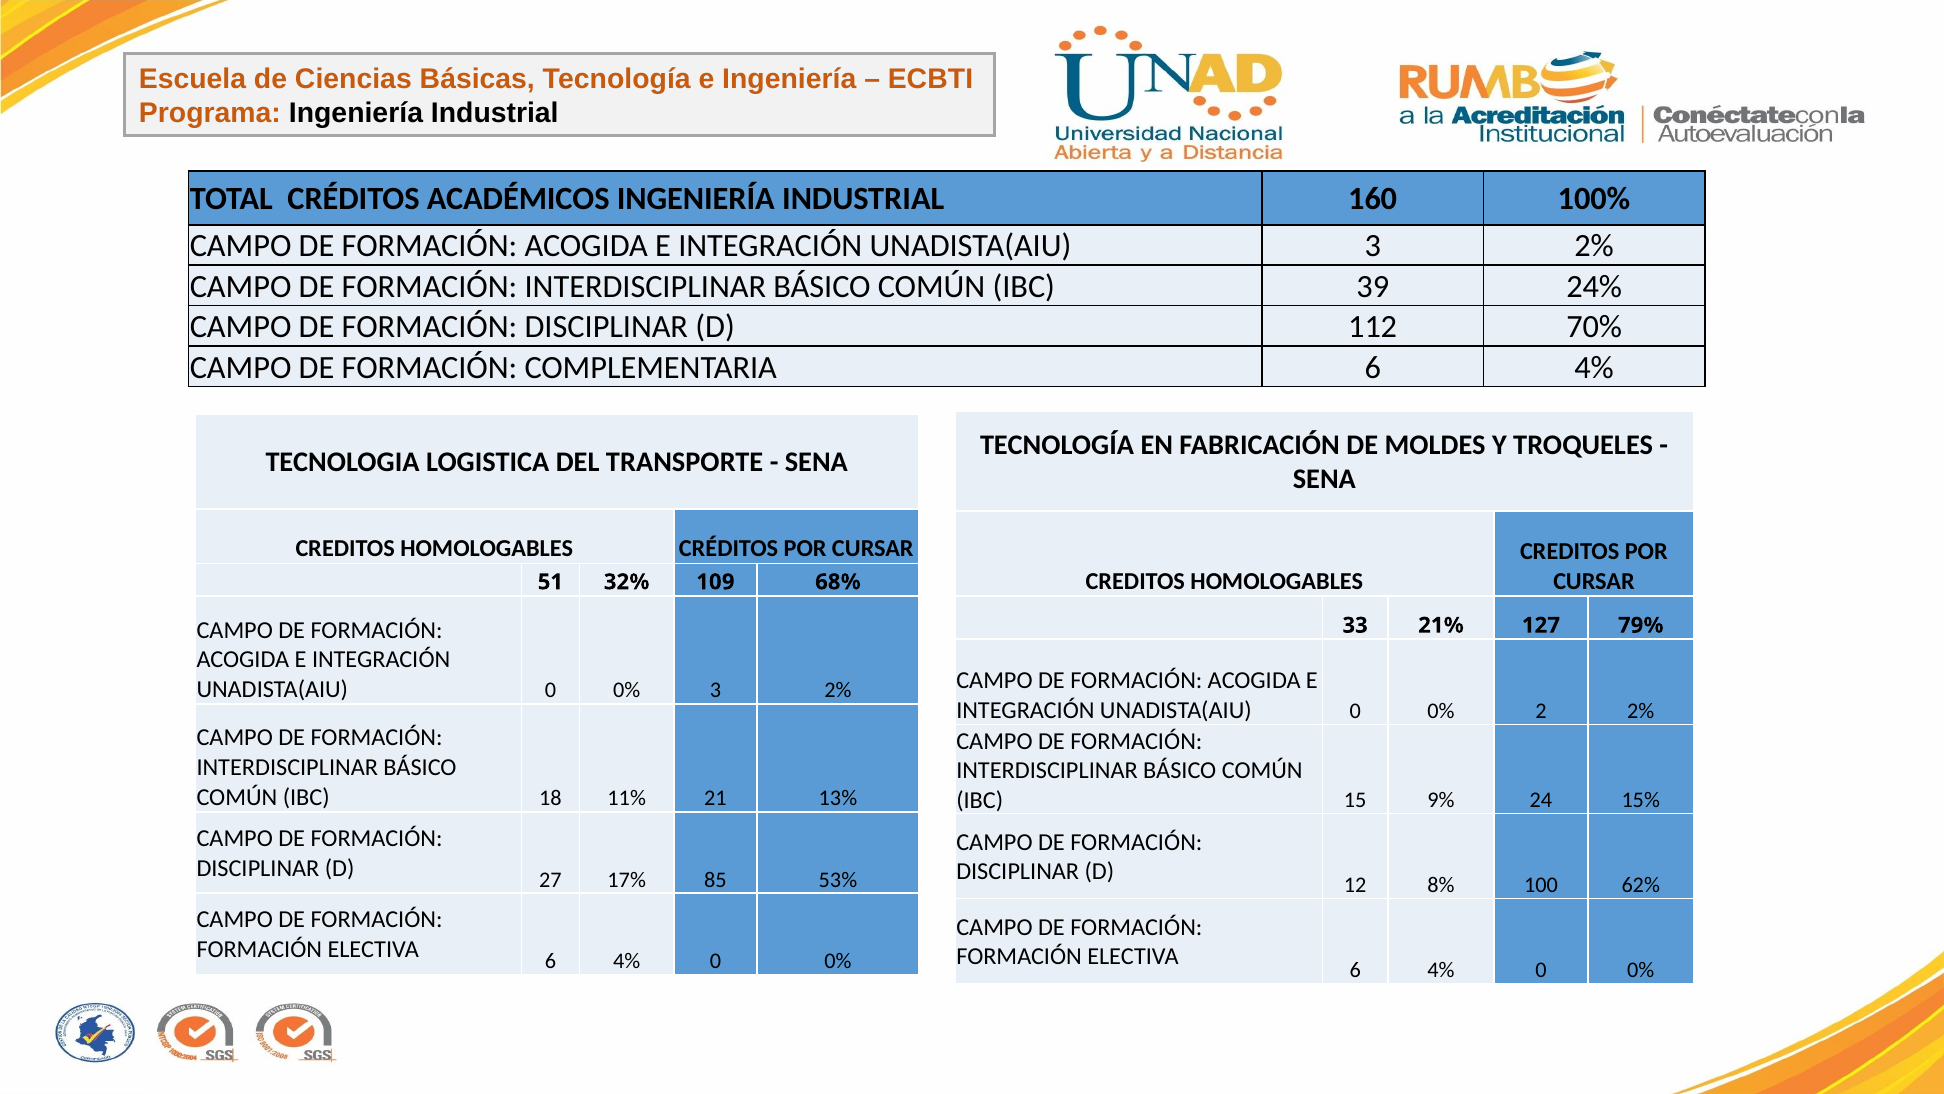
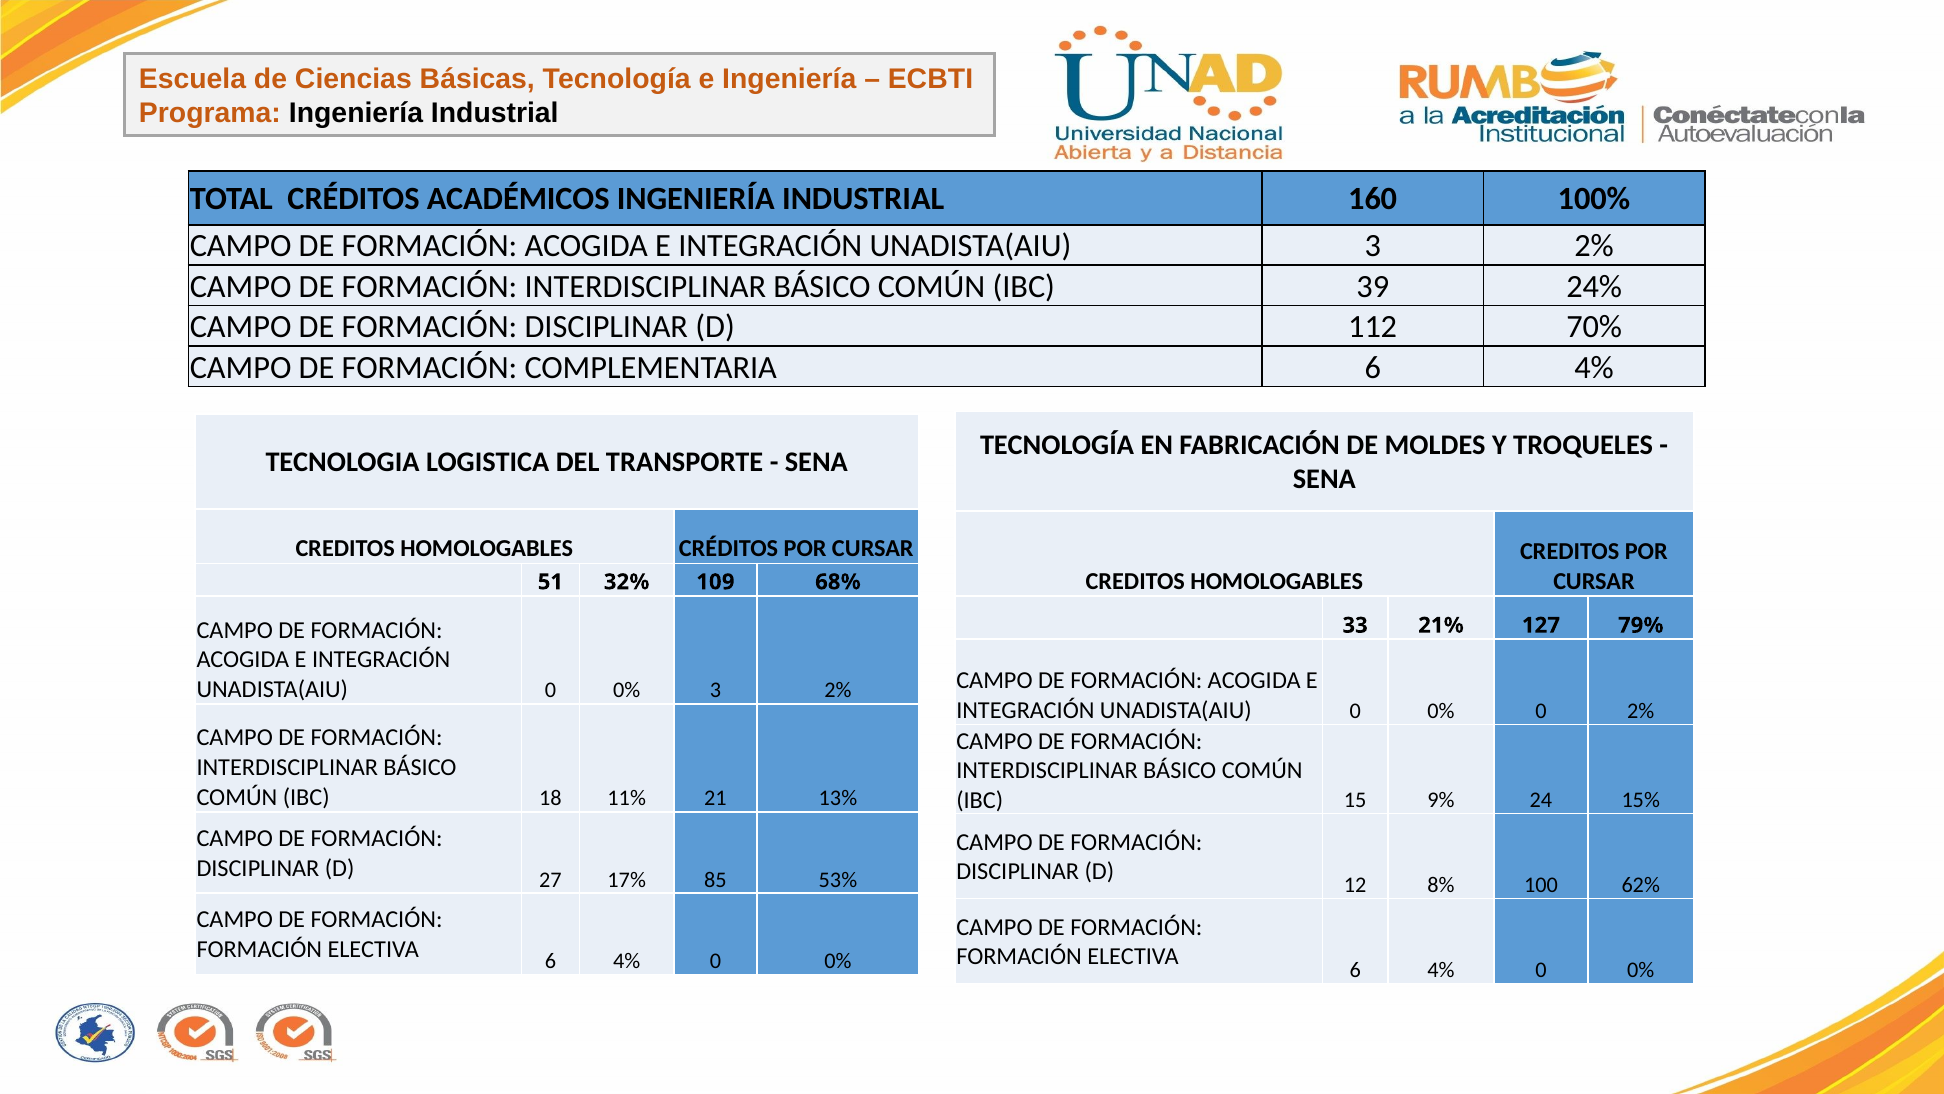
0% 2: 2 -> 0 (1541, 711)
